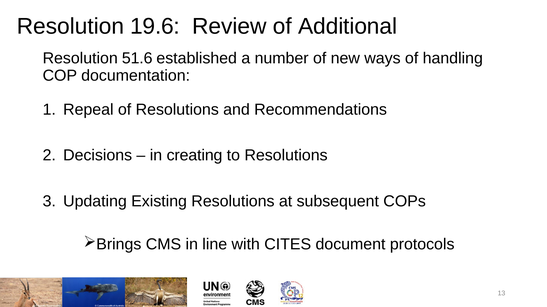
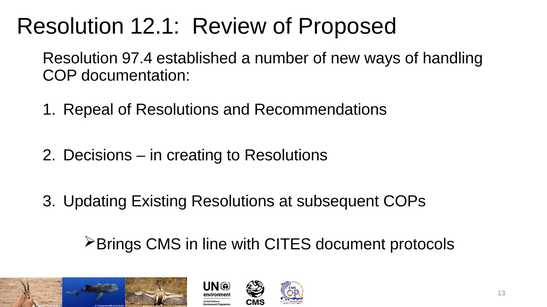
19.6: 19.6 -> 12.1 (155, 26)
Additional: Additional -> Proposed (348, 26)
51.6: 51.6 -> 97.4 (137, 58)
